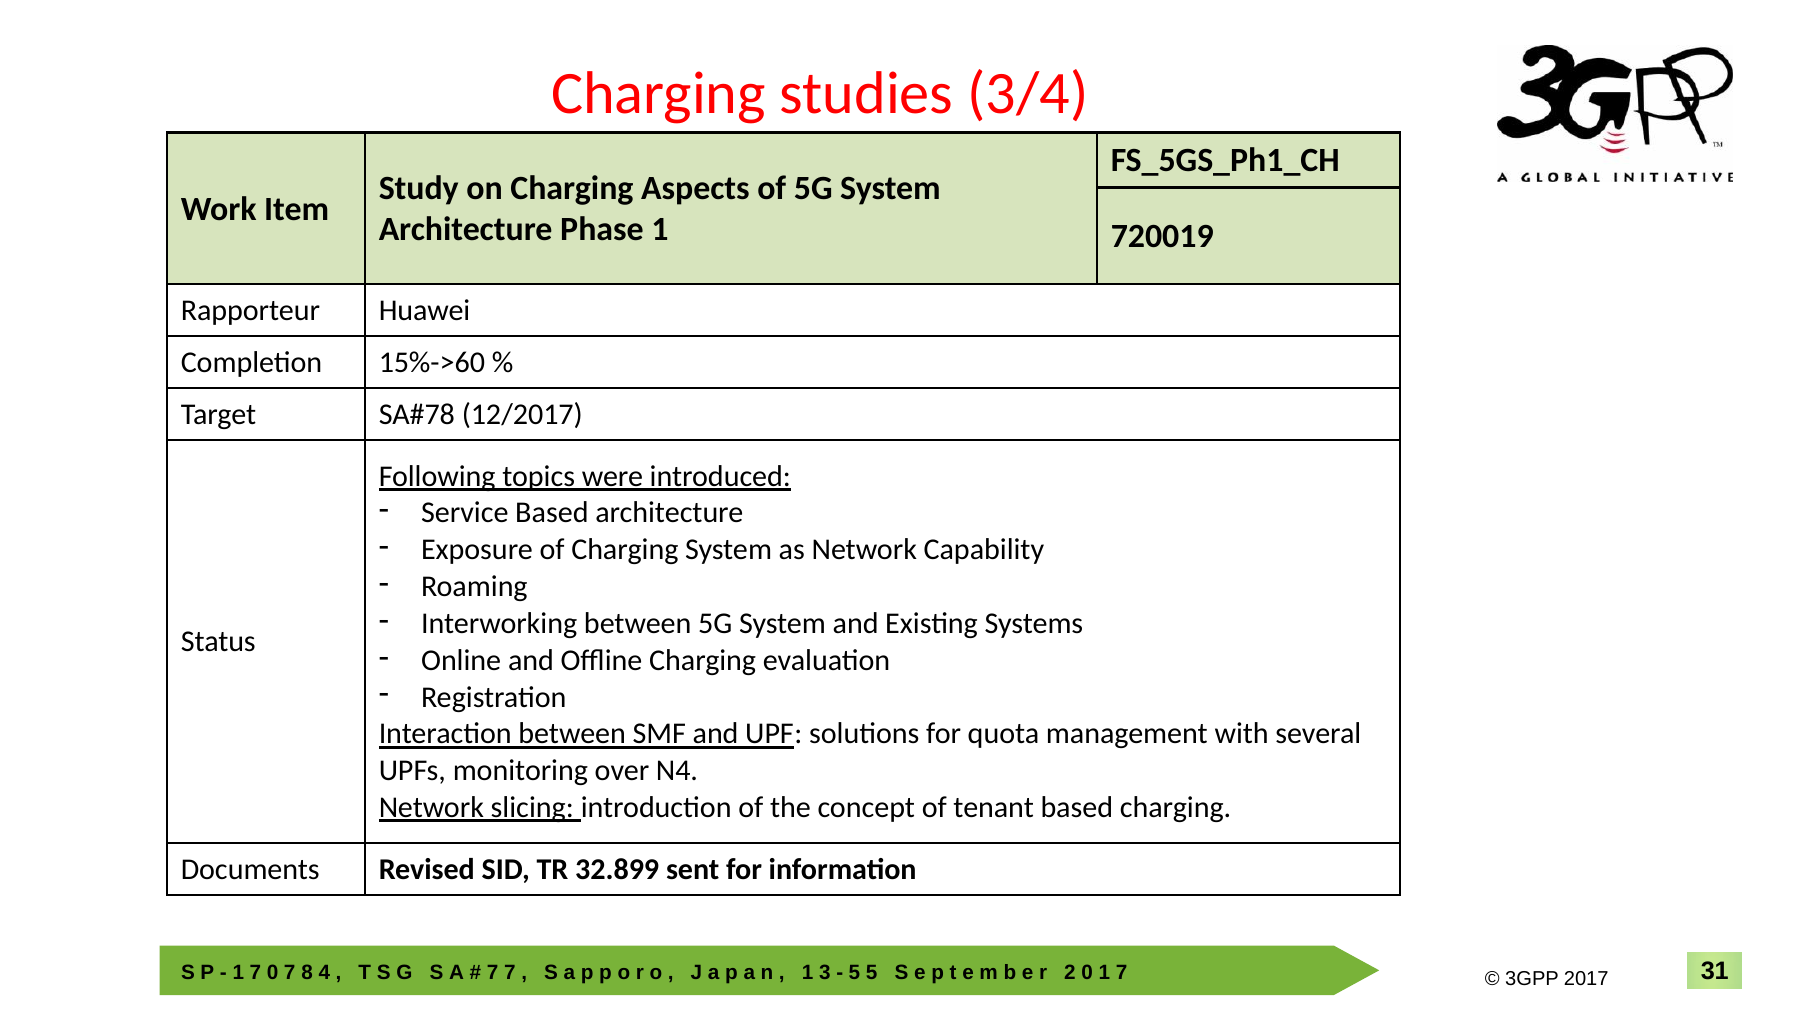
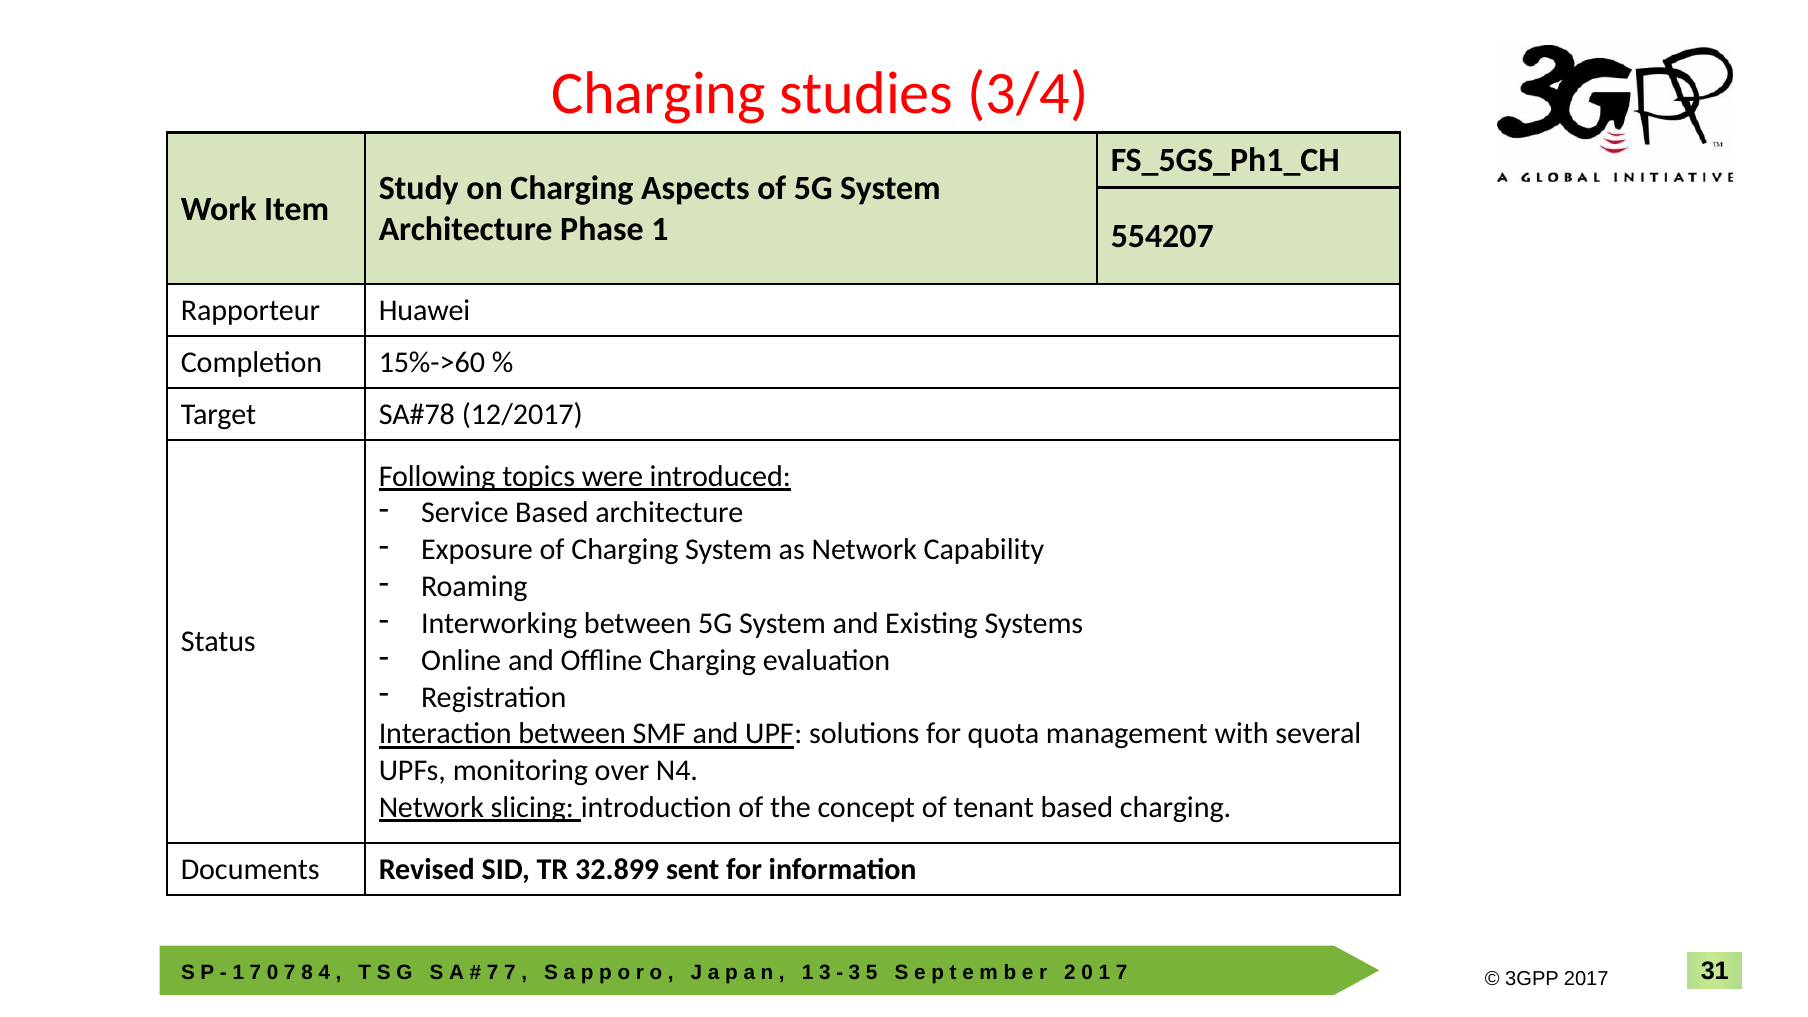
720019: 720019 -> 554207 (1162, 236)
5: 5 -> 3 (855, 973)
